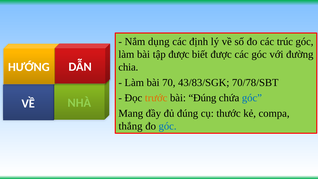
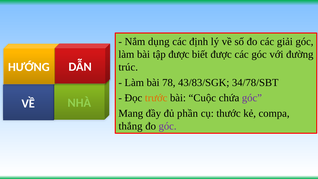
trúc: trúc -> giải (285, 42)
chia: chia -> trúc (128, 67)
70: 70 -> 78 (169, 82)
70/78/SBT: 70/78/SBT -> 34/78/SBT (255, 82)
bài Đúng: Đúng -> Cuộc (202, 98)
góc colour: blue -> purple (252, 98)
đủ đúng: đúng -> phần (188, 113)
góc colour: blue -> purple (168, 126)
